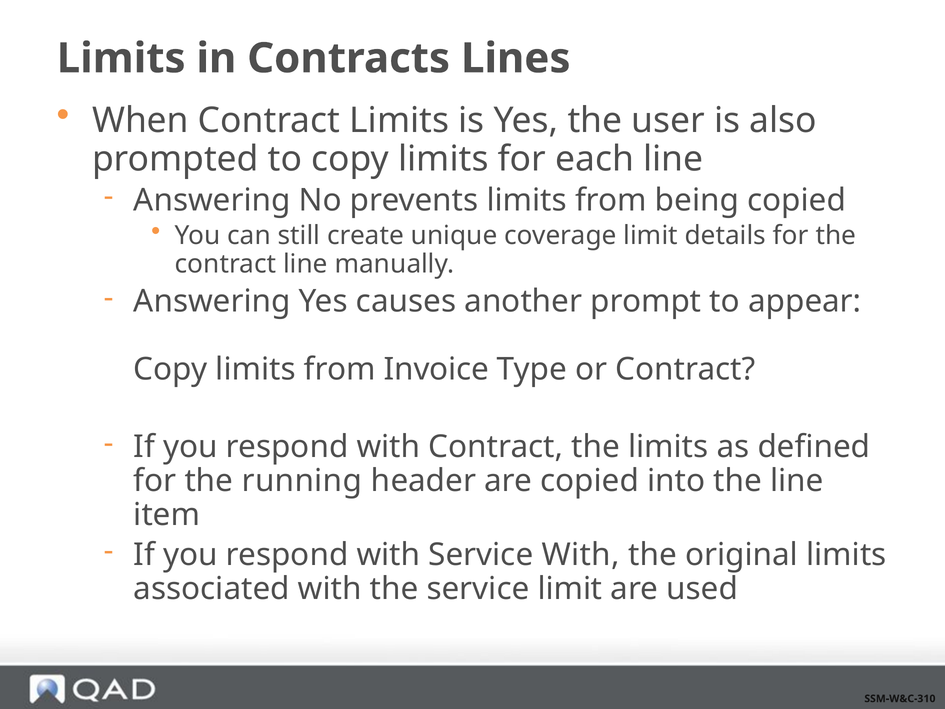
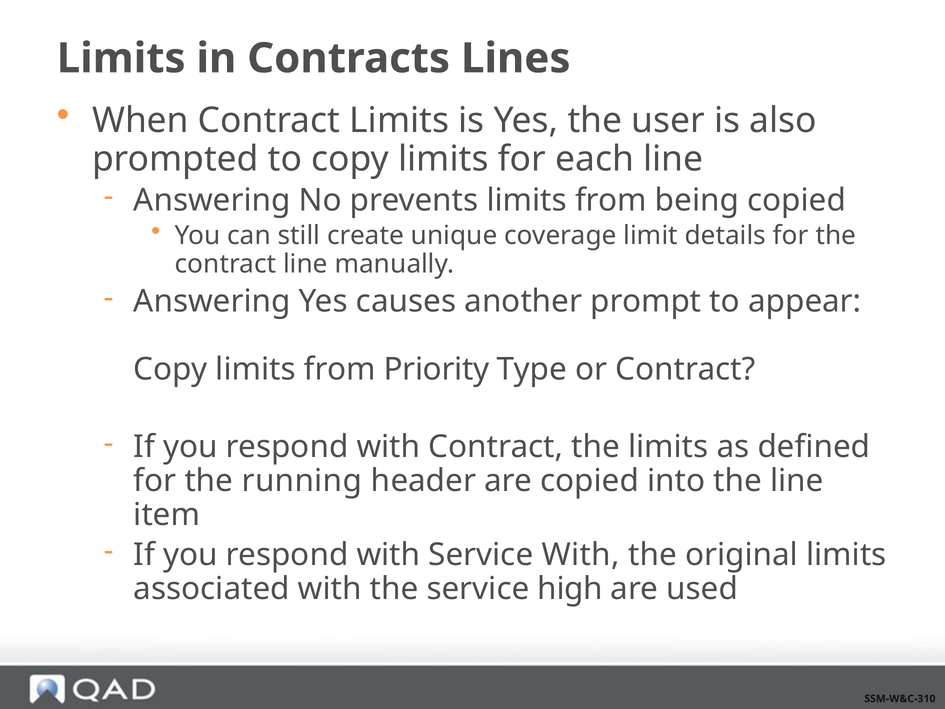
Invoice: Invoice -> Priority (436, 369)
service limit: limit -> high (570, 588)
